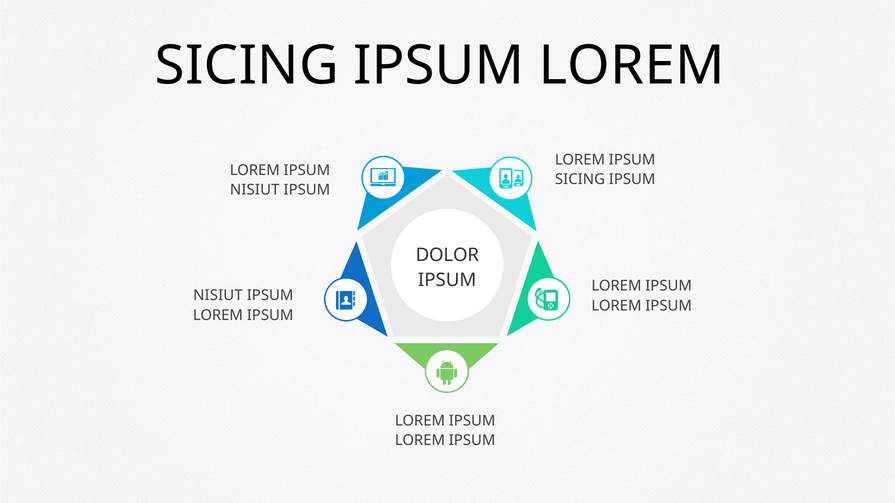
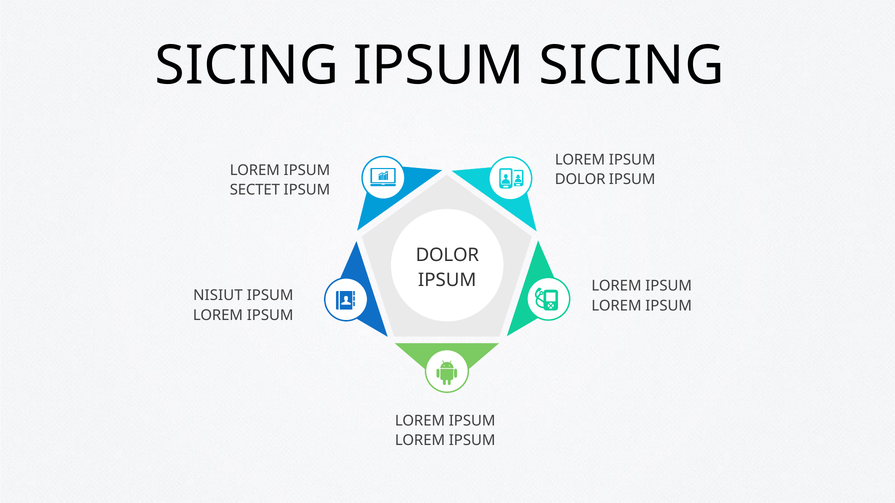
LOREM: LOREM -> SICING (632, 66)
SICING: SICING -> DOLOR (580, 179)
NISIUT: NISIUT -> SECTET (255, 190)
